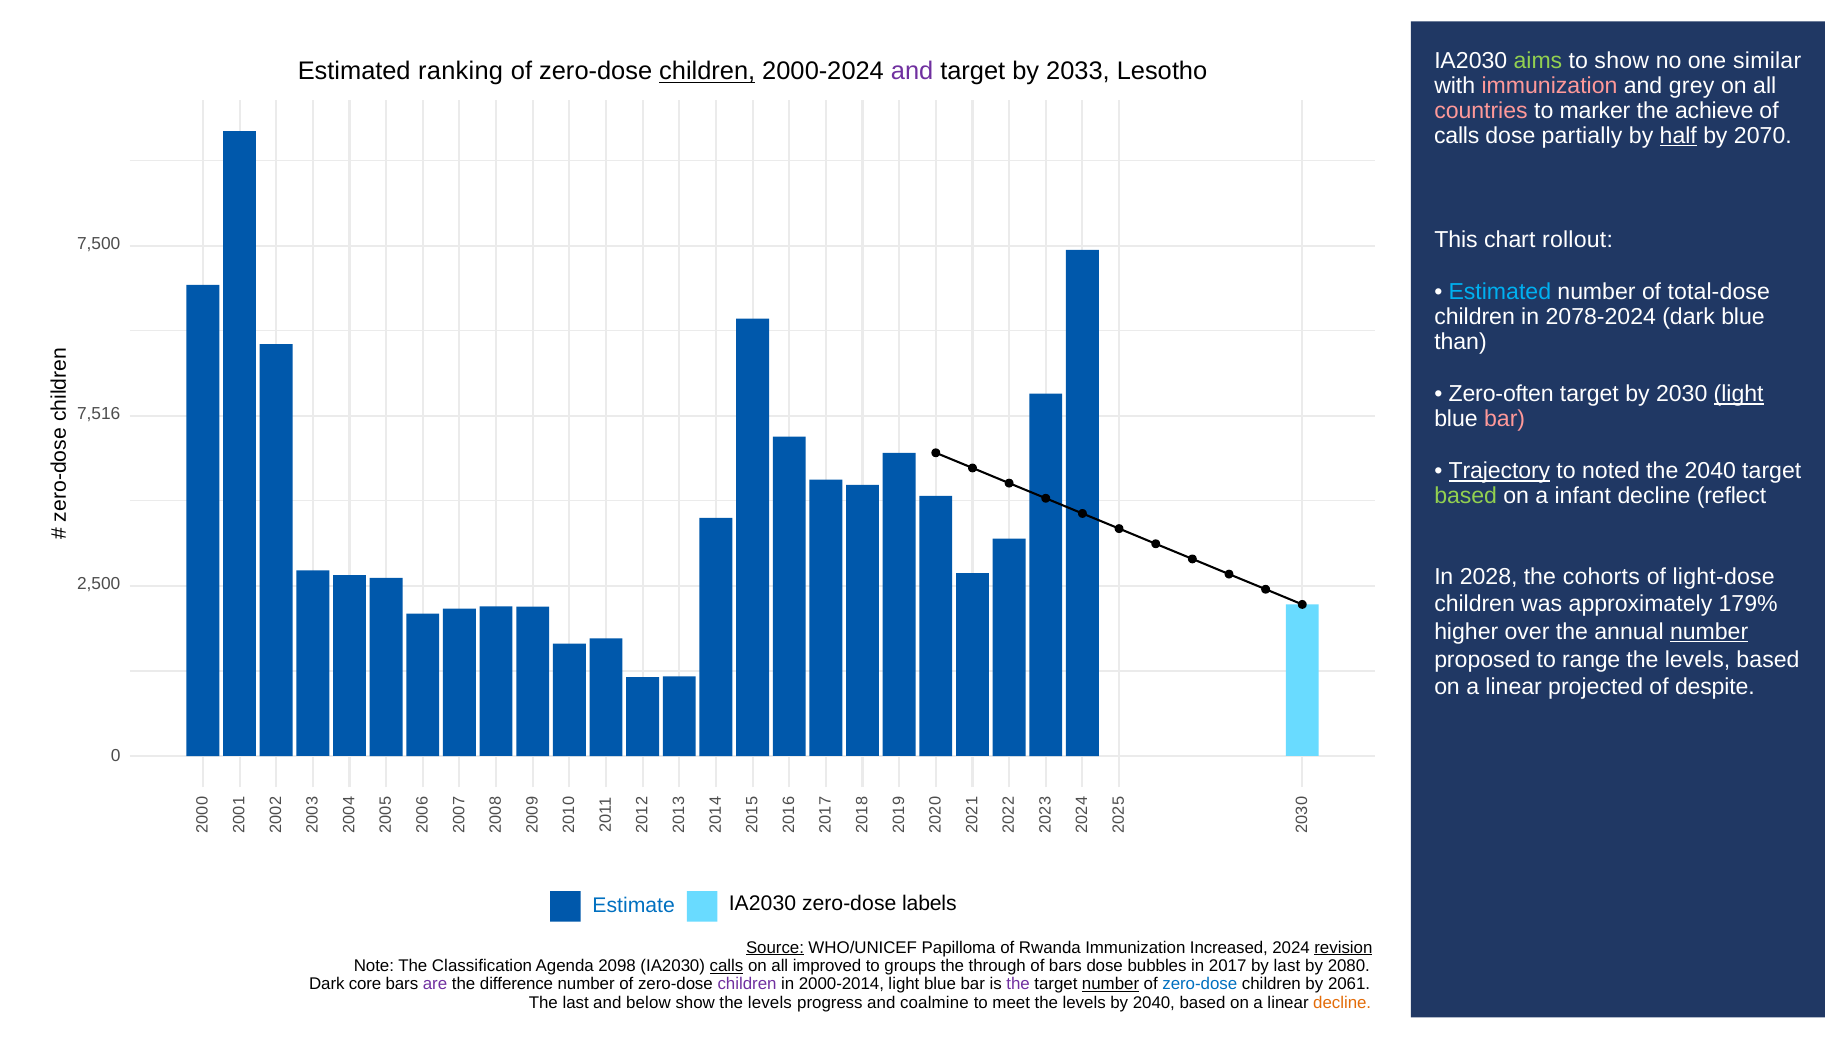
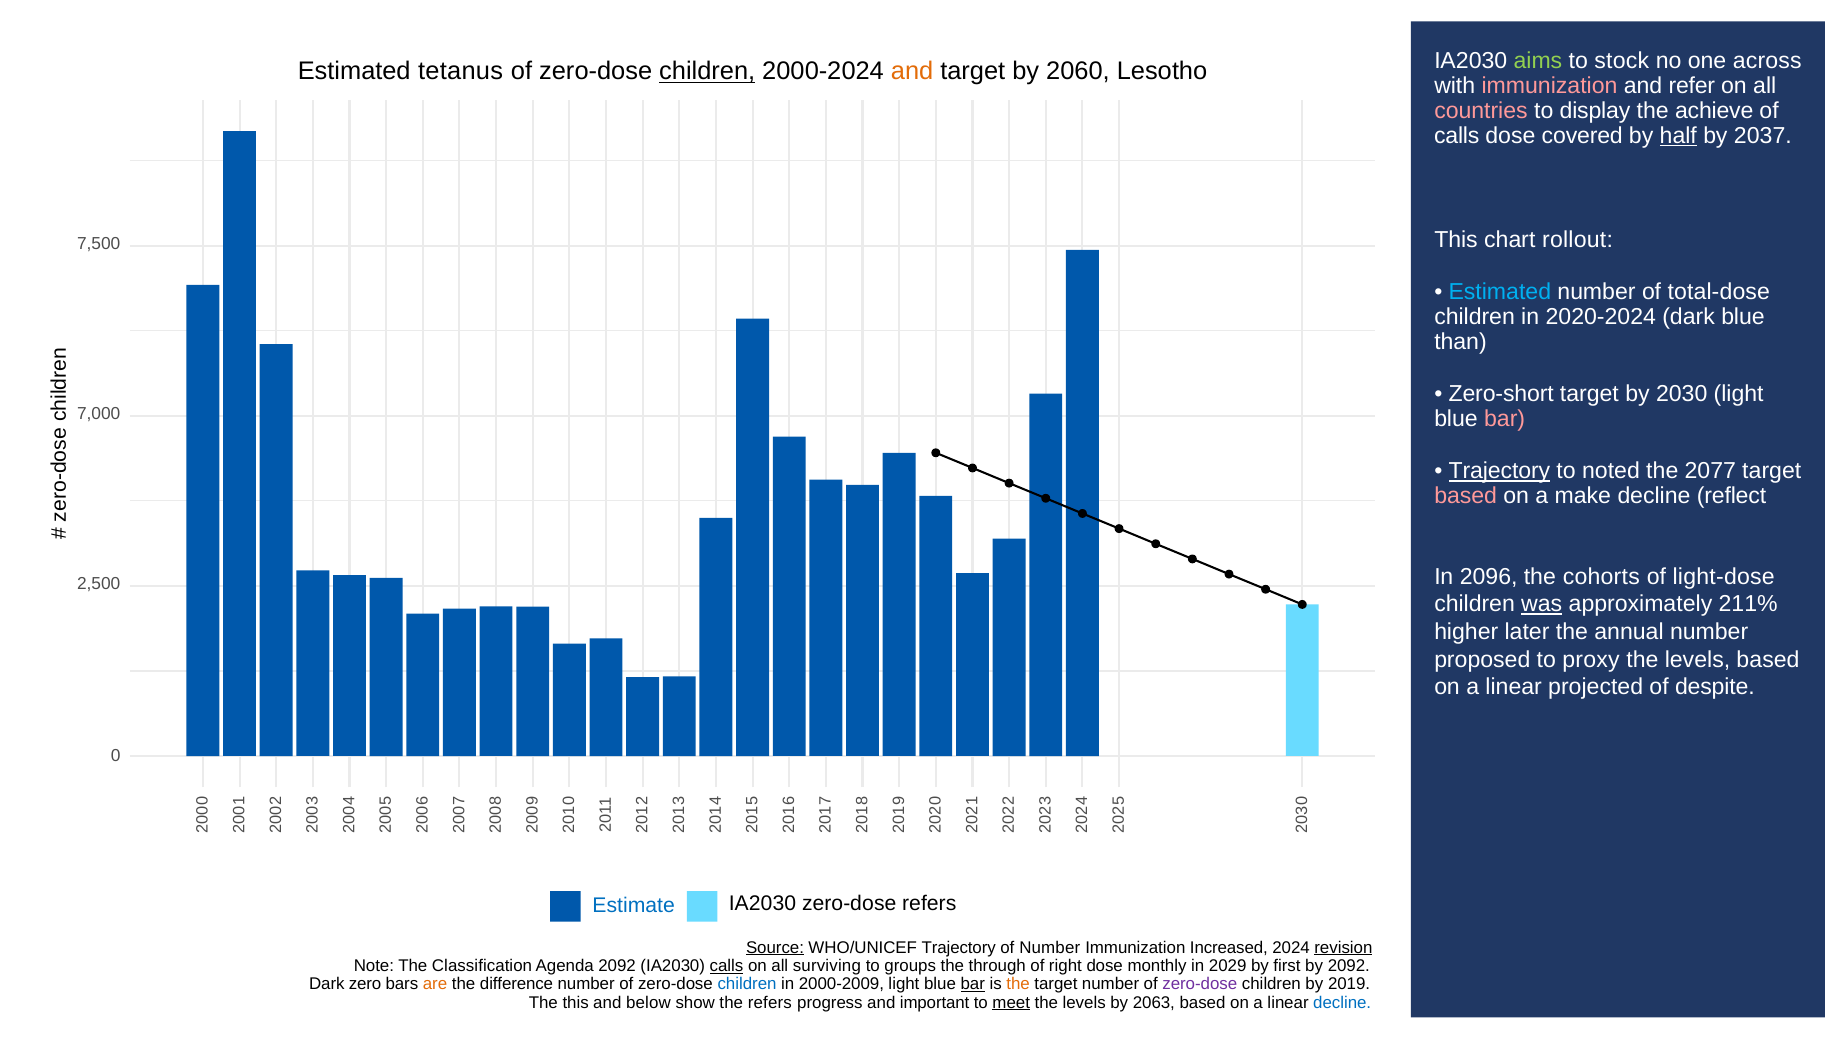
to show: show -> stock (1622, 61)
similar: similar -> across (1767, 61)
ranking: ranking -> tetanus (461, 71)
and colour: purple -> orange (912, 71)
2033: 2033 -> 2060 (1078, 71)
grey: grey -> refer (1692, 86)
marker: marker -> display (1595, 111)
partially: partially -> covered (1582, 136)
2070: 2070 -> 2037 (1763, 136)
2078-2024: 2078-2024 -> 2020-2024 (1601, 317)
Zero-often: Zero-often -> Zero-short (1501, 394)
light underline: present -> none (1739, 394)
7,516: 7,516 -> 7,000 (99, 414)
the 2040: 2040 -> 2077 (1710, 471)
based colour: light green -> pink (1466, 496)
infant: infant -> make (1583, 496)
2028: 2028 -> 2096 (1489, 577)
was underline: none -> present (1542, 604)
179%: 179% -> 211% (1748, 604)
over: over -> later (1527, 632)
number underline: present -> none (1709, 632)
range: range -> proxy (1591, 660)
zero-dose labels: labels -> refers (929, 904)
WHO/UNICEF Papilloma: Papilloma -> Trajectory (959, 948)
of Rwanda: Rwanda -> Number (1050, 948)
Agenda 2098: 2098 -> 2092 (617, 966)
improved: improved -> surviving (827, 966)
of bars: bars -> right (1065, 966)
bubbles: bubbles -> monthly (1157, 966)
2017: 2017 -> 2029 (1228, 966)
by last: last -> first (1287, 966)
by 2080: 2080 -> 2092 (1349, 966)
core: core -> zero (365, 985)
are colour: purple -> orange (435, 985)
children colour: purple -> blue (747, 985)
2000-2014: 2000-2014 -> 2000-2009 (841, 985)
bar underline: none -> present (973, 985)
the colour: purple -> orange (1018, 985)
number underline: present -> none (1111, 985)
zero-dose colour: blue -> purple (1200, 985)
2061: 2061 -> 2019 (1349, 985)
The last: last -> this (576, 1003)
show the levels: levels -> refers (770, 1003)
coalmine: coalmine -> important (935, 1003)
meet underline: none -> present (1011, 1003)
by 2040: 2040 -> 2063 (1154, 1003)
decline colour: orange -> blue (1342, 1003)
